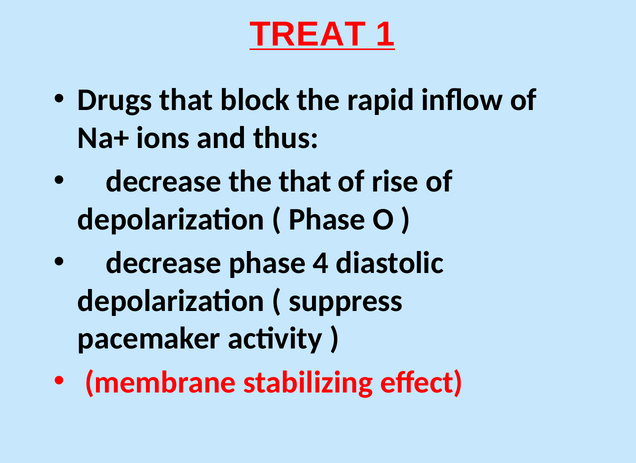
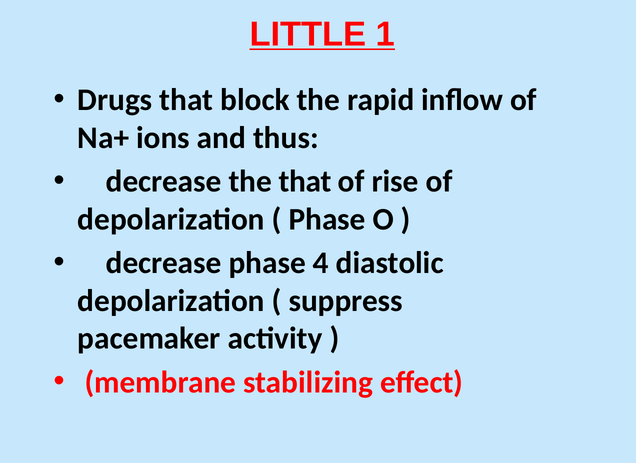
TREAT: TREAT -> LITTLE (308, 34)
